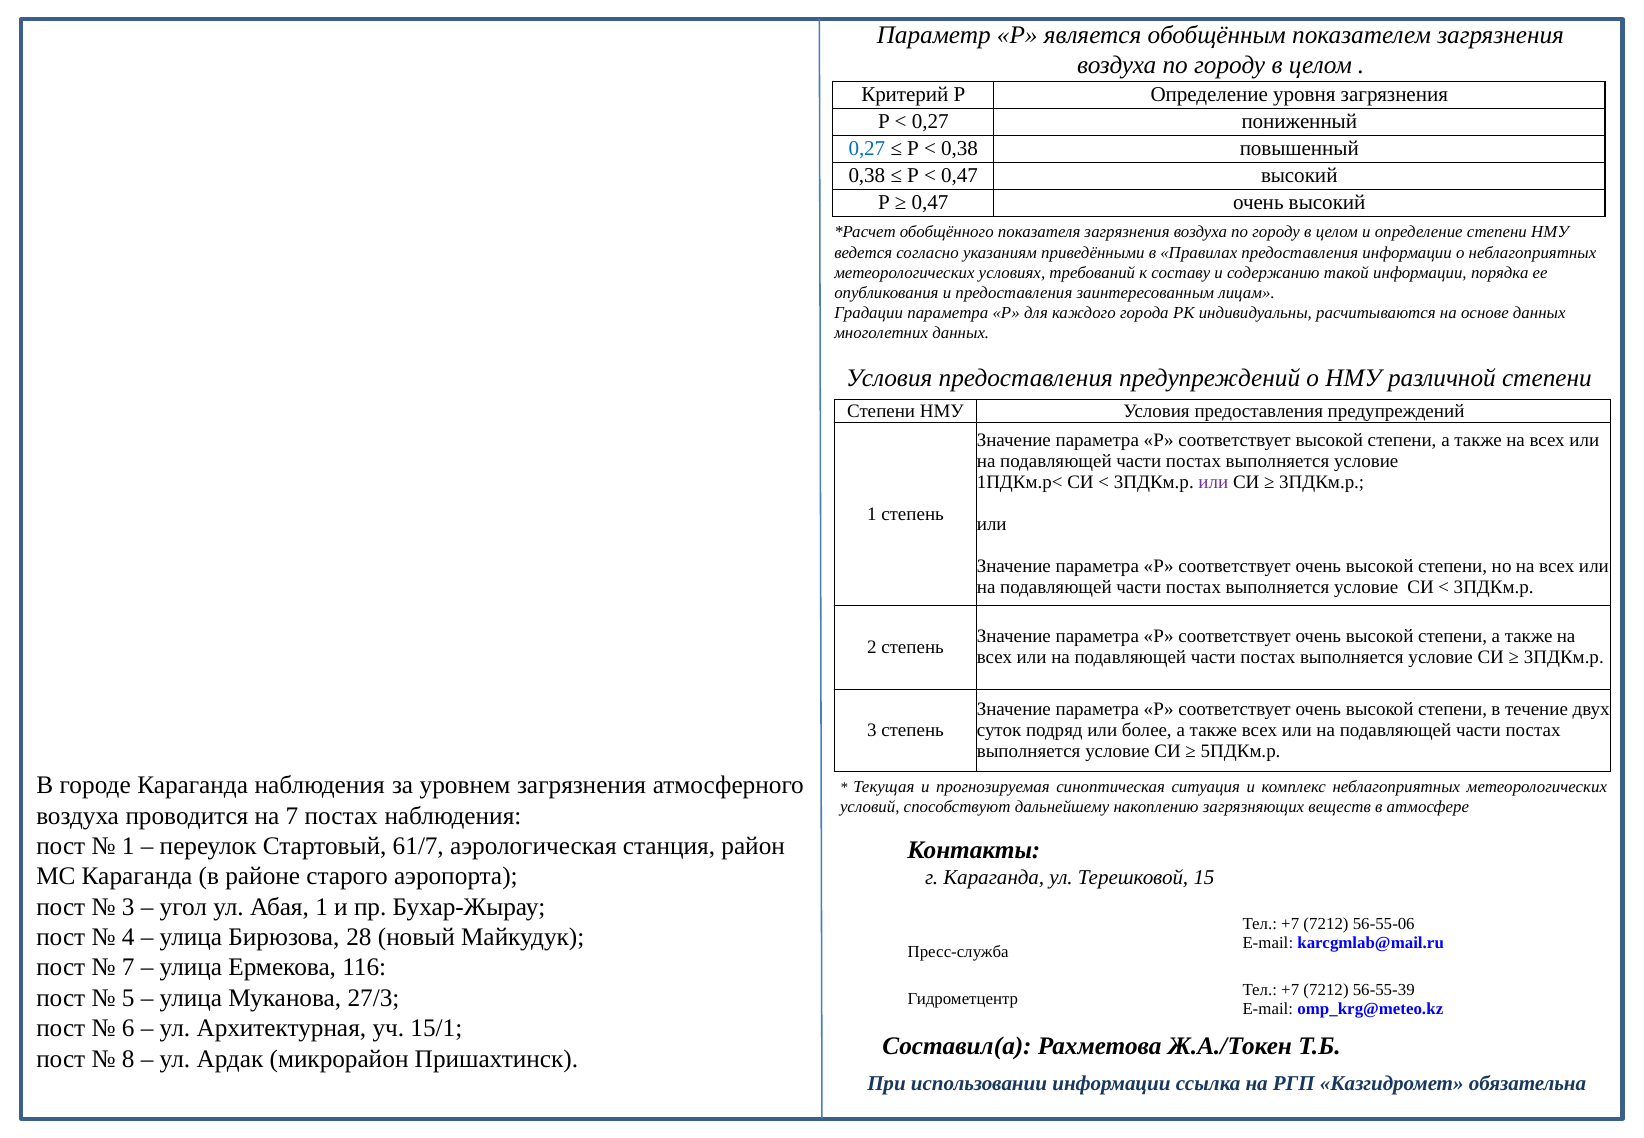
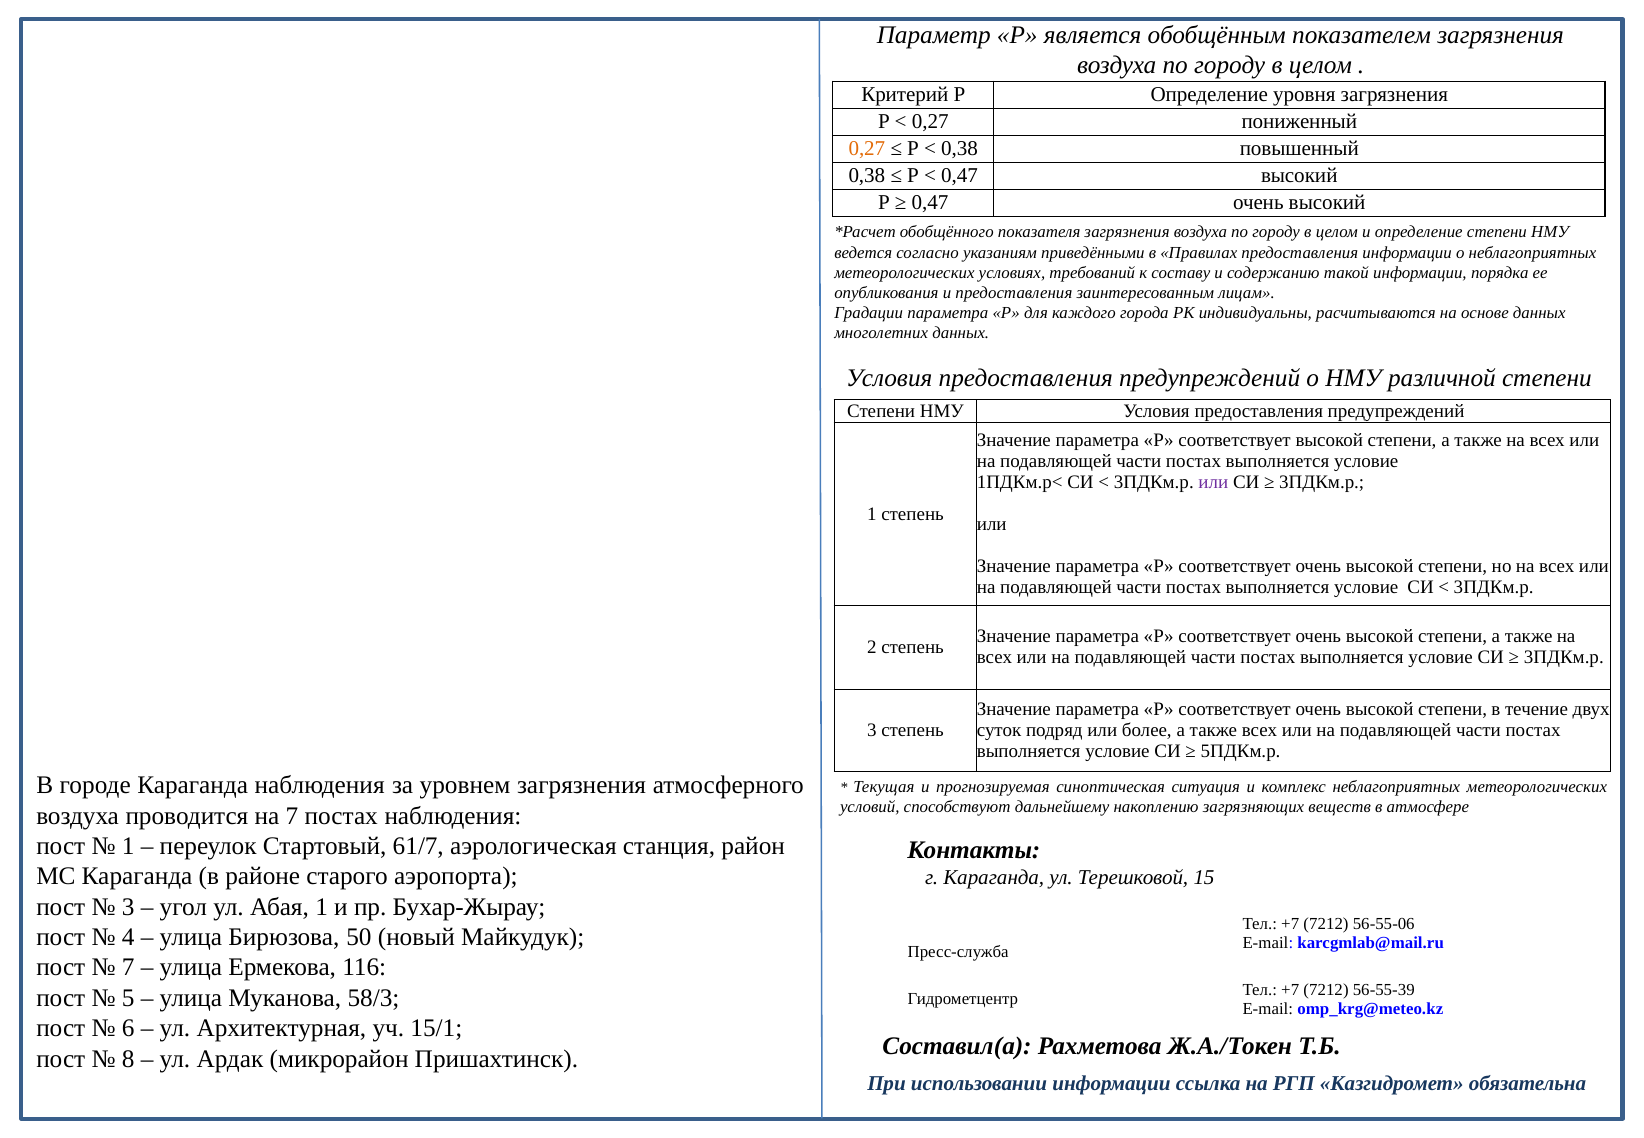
0,27 colour: blue -> orange (867, 149)
28: 28 -> 50 (359, 937)
27/3: 27/3 -> 58/3 (373, 998)
